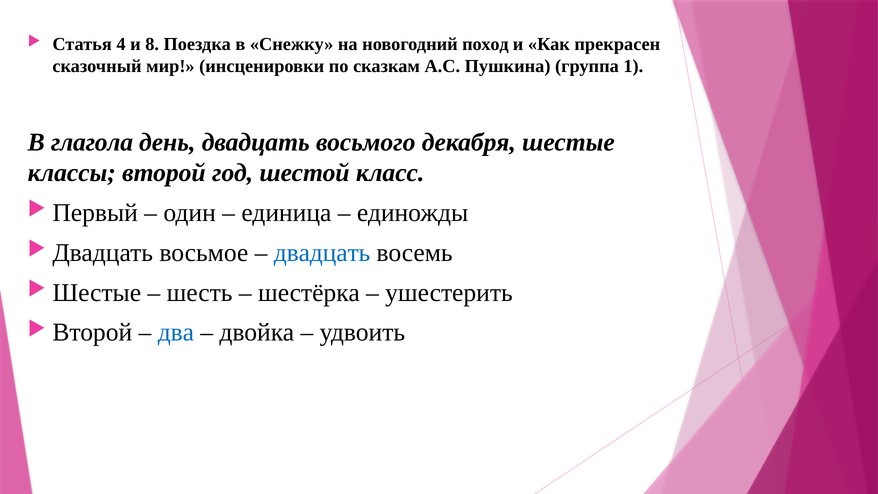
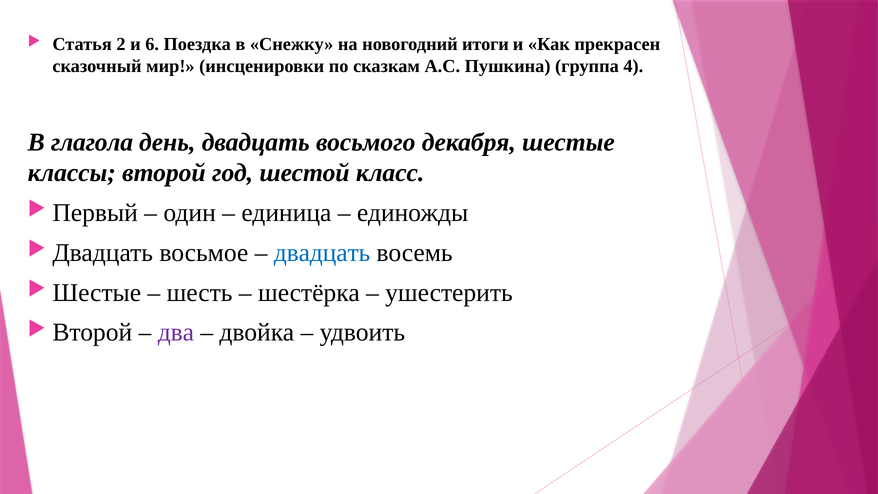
4: 4 -> 2 (121, 44)
8: 8 -> 6 (152, 44)
поход: поход -> итоги (485, 44)
1: 1 -> 4 (633, 66)
два colour: blue -> purple (176, 332)
